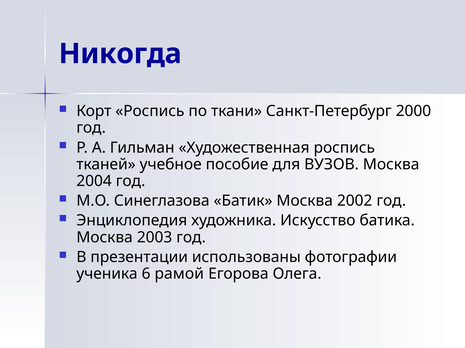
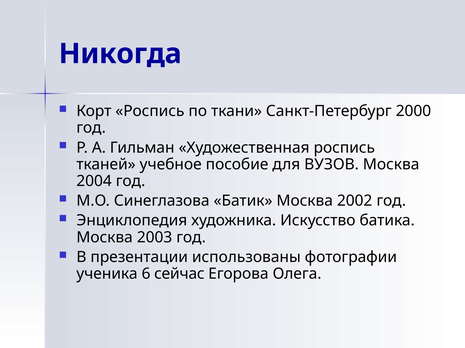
рамой: рамой -> сейчас (179, 274)
